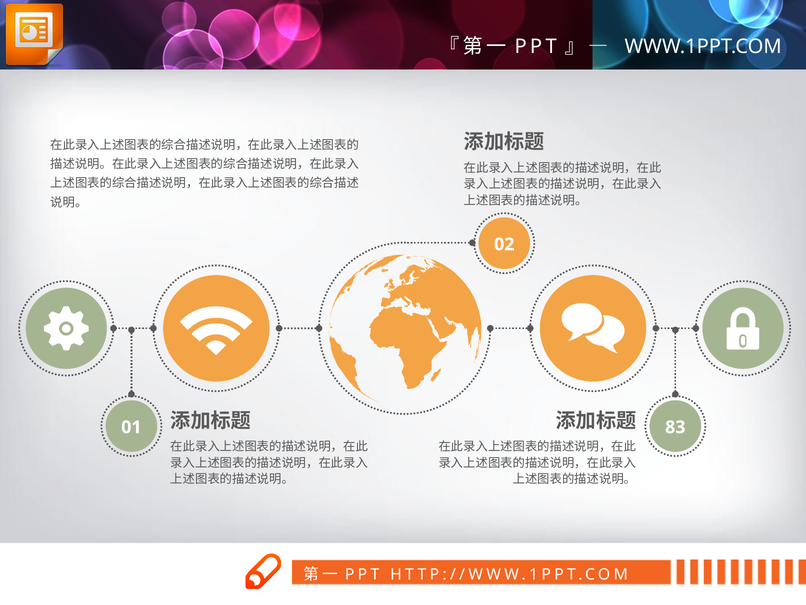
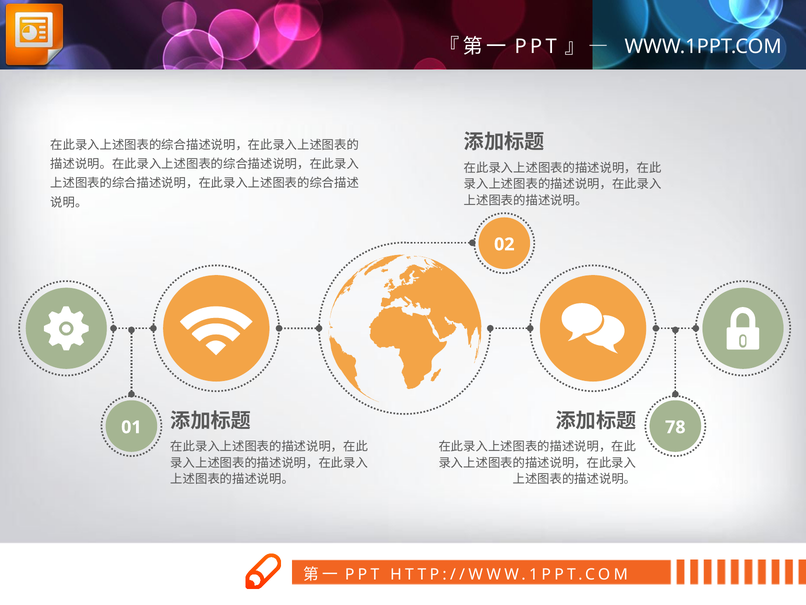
83: 83 -> 78 (675, 427)
